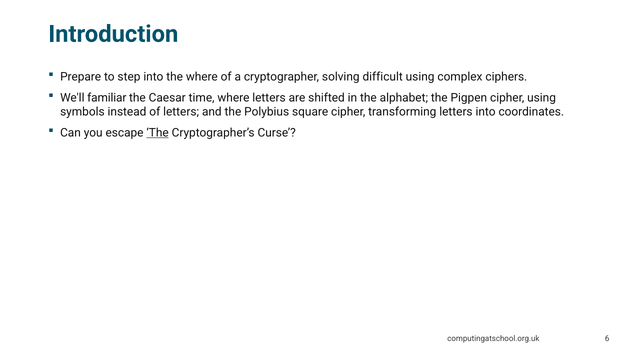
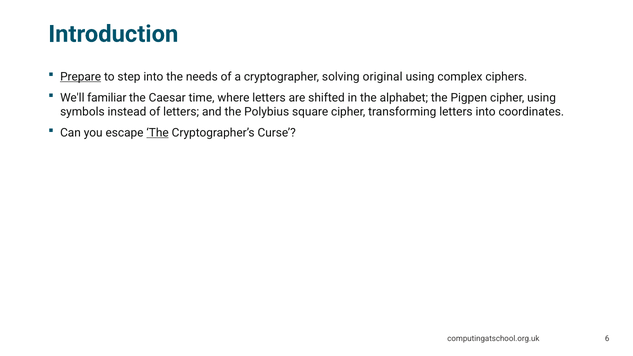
Prepare underline: none -> present (81, 77)
the where: where -> needs (202, 77)
difficult: difficult -> original (383, 77)
